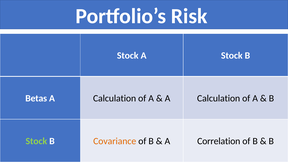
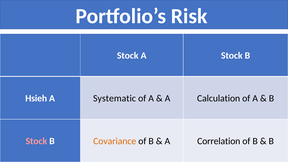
Betas: Betas -> Hsieh (36, 98)
Calculation: Calculation -> Systematic (114, 98)
Stock colour: light green -> pink (36, 141)
